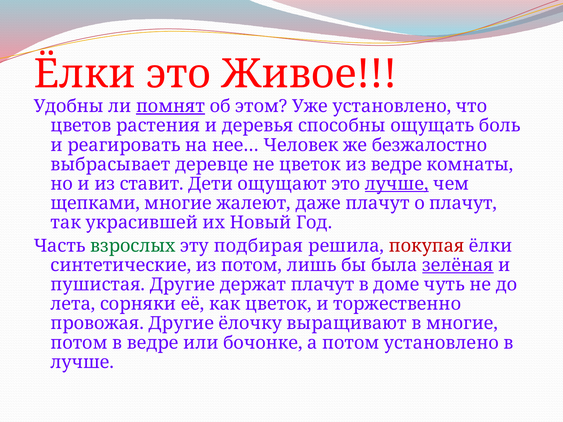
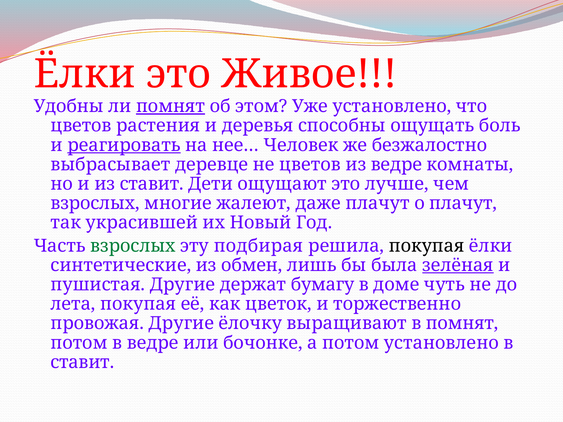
реагировать underline: none -> present (124, 145)
не цветок: цветок -> цветов (310, 165)
лучше underline: present -> none (397, 184)
щепками: щепками -> взрослых (95, 203)
покупая colour: red -> black (427, 246)
из потом: потом -> обмен (252, 265)
держат плачут: плачут -> бумагу (323, 285)
лета сорняки: сорняки -> покупая (138, 304)
в многие: многие -> помнят (462, 324)
лучше: лучше -> ставит (82, 362)
